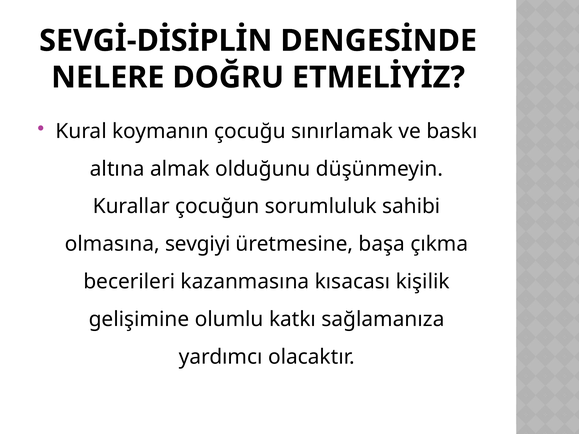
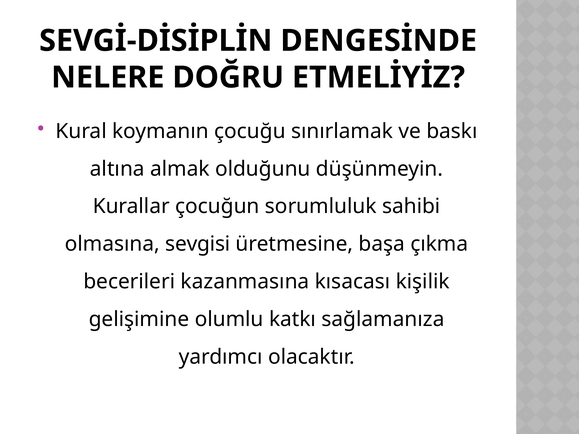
sevgiyi: sevgiyi -> sevgisi (198, 244)
